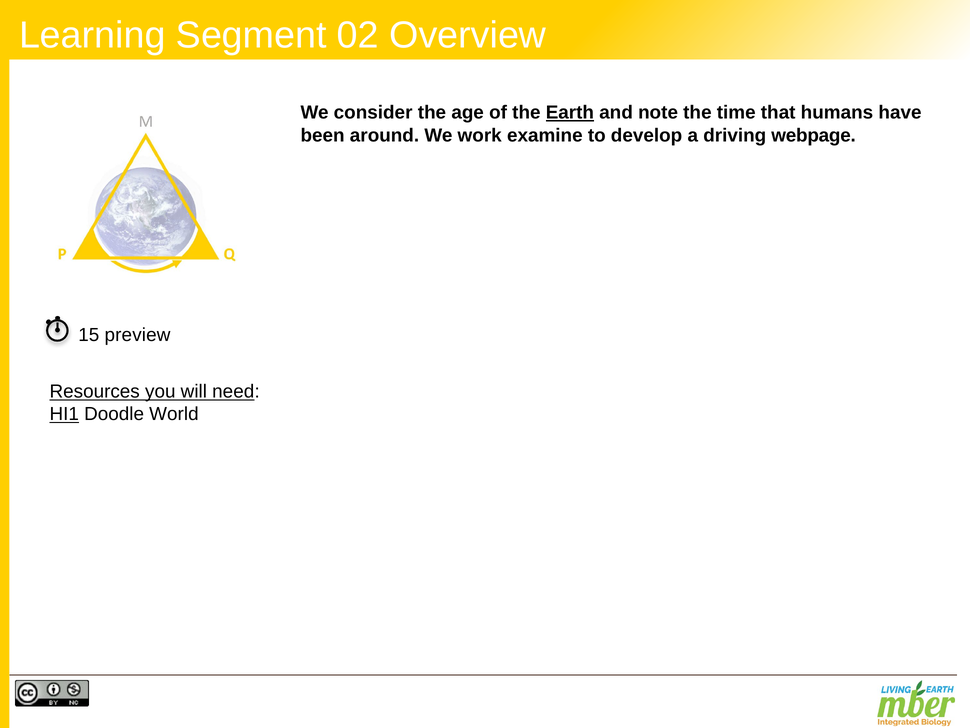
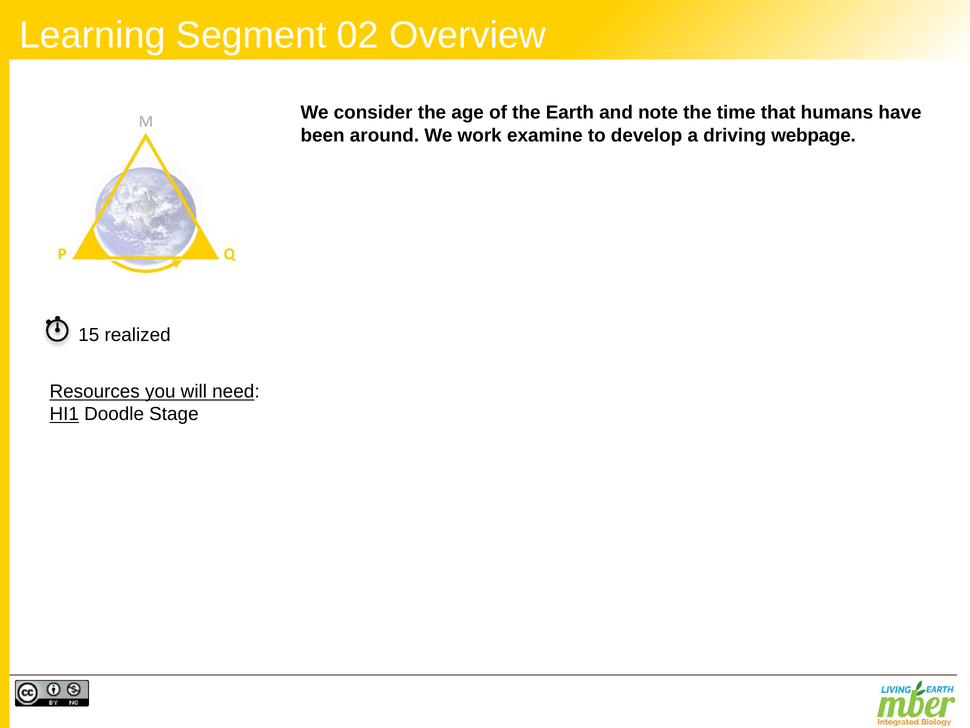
Earth underline: present -> none (570, 113)
preview: preview -> realized (138, 335)
World: World -> Stage (174, 414)
